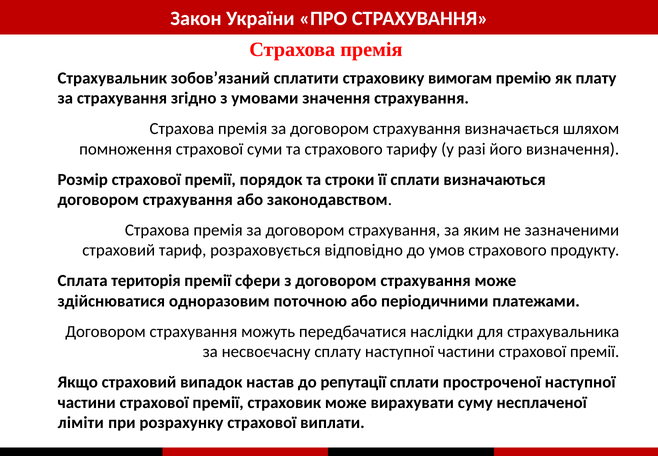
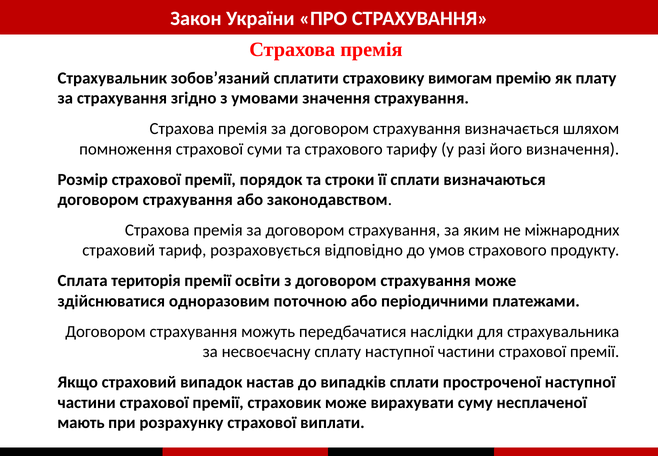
зазначеними: зазначеними -> міжнародних (572, 230)
сфери: сфери -> освіти (258, 281)
репутації: репутації -> випадків (353, 382)
ліміти: ліміти -> мають (81, 422)
